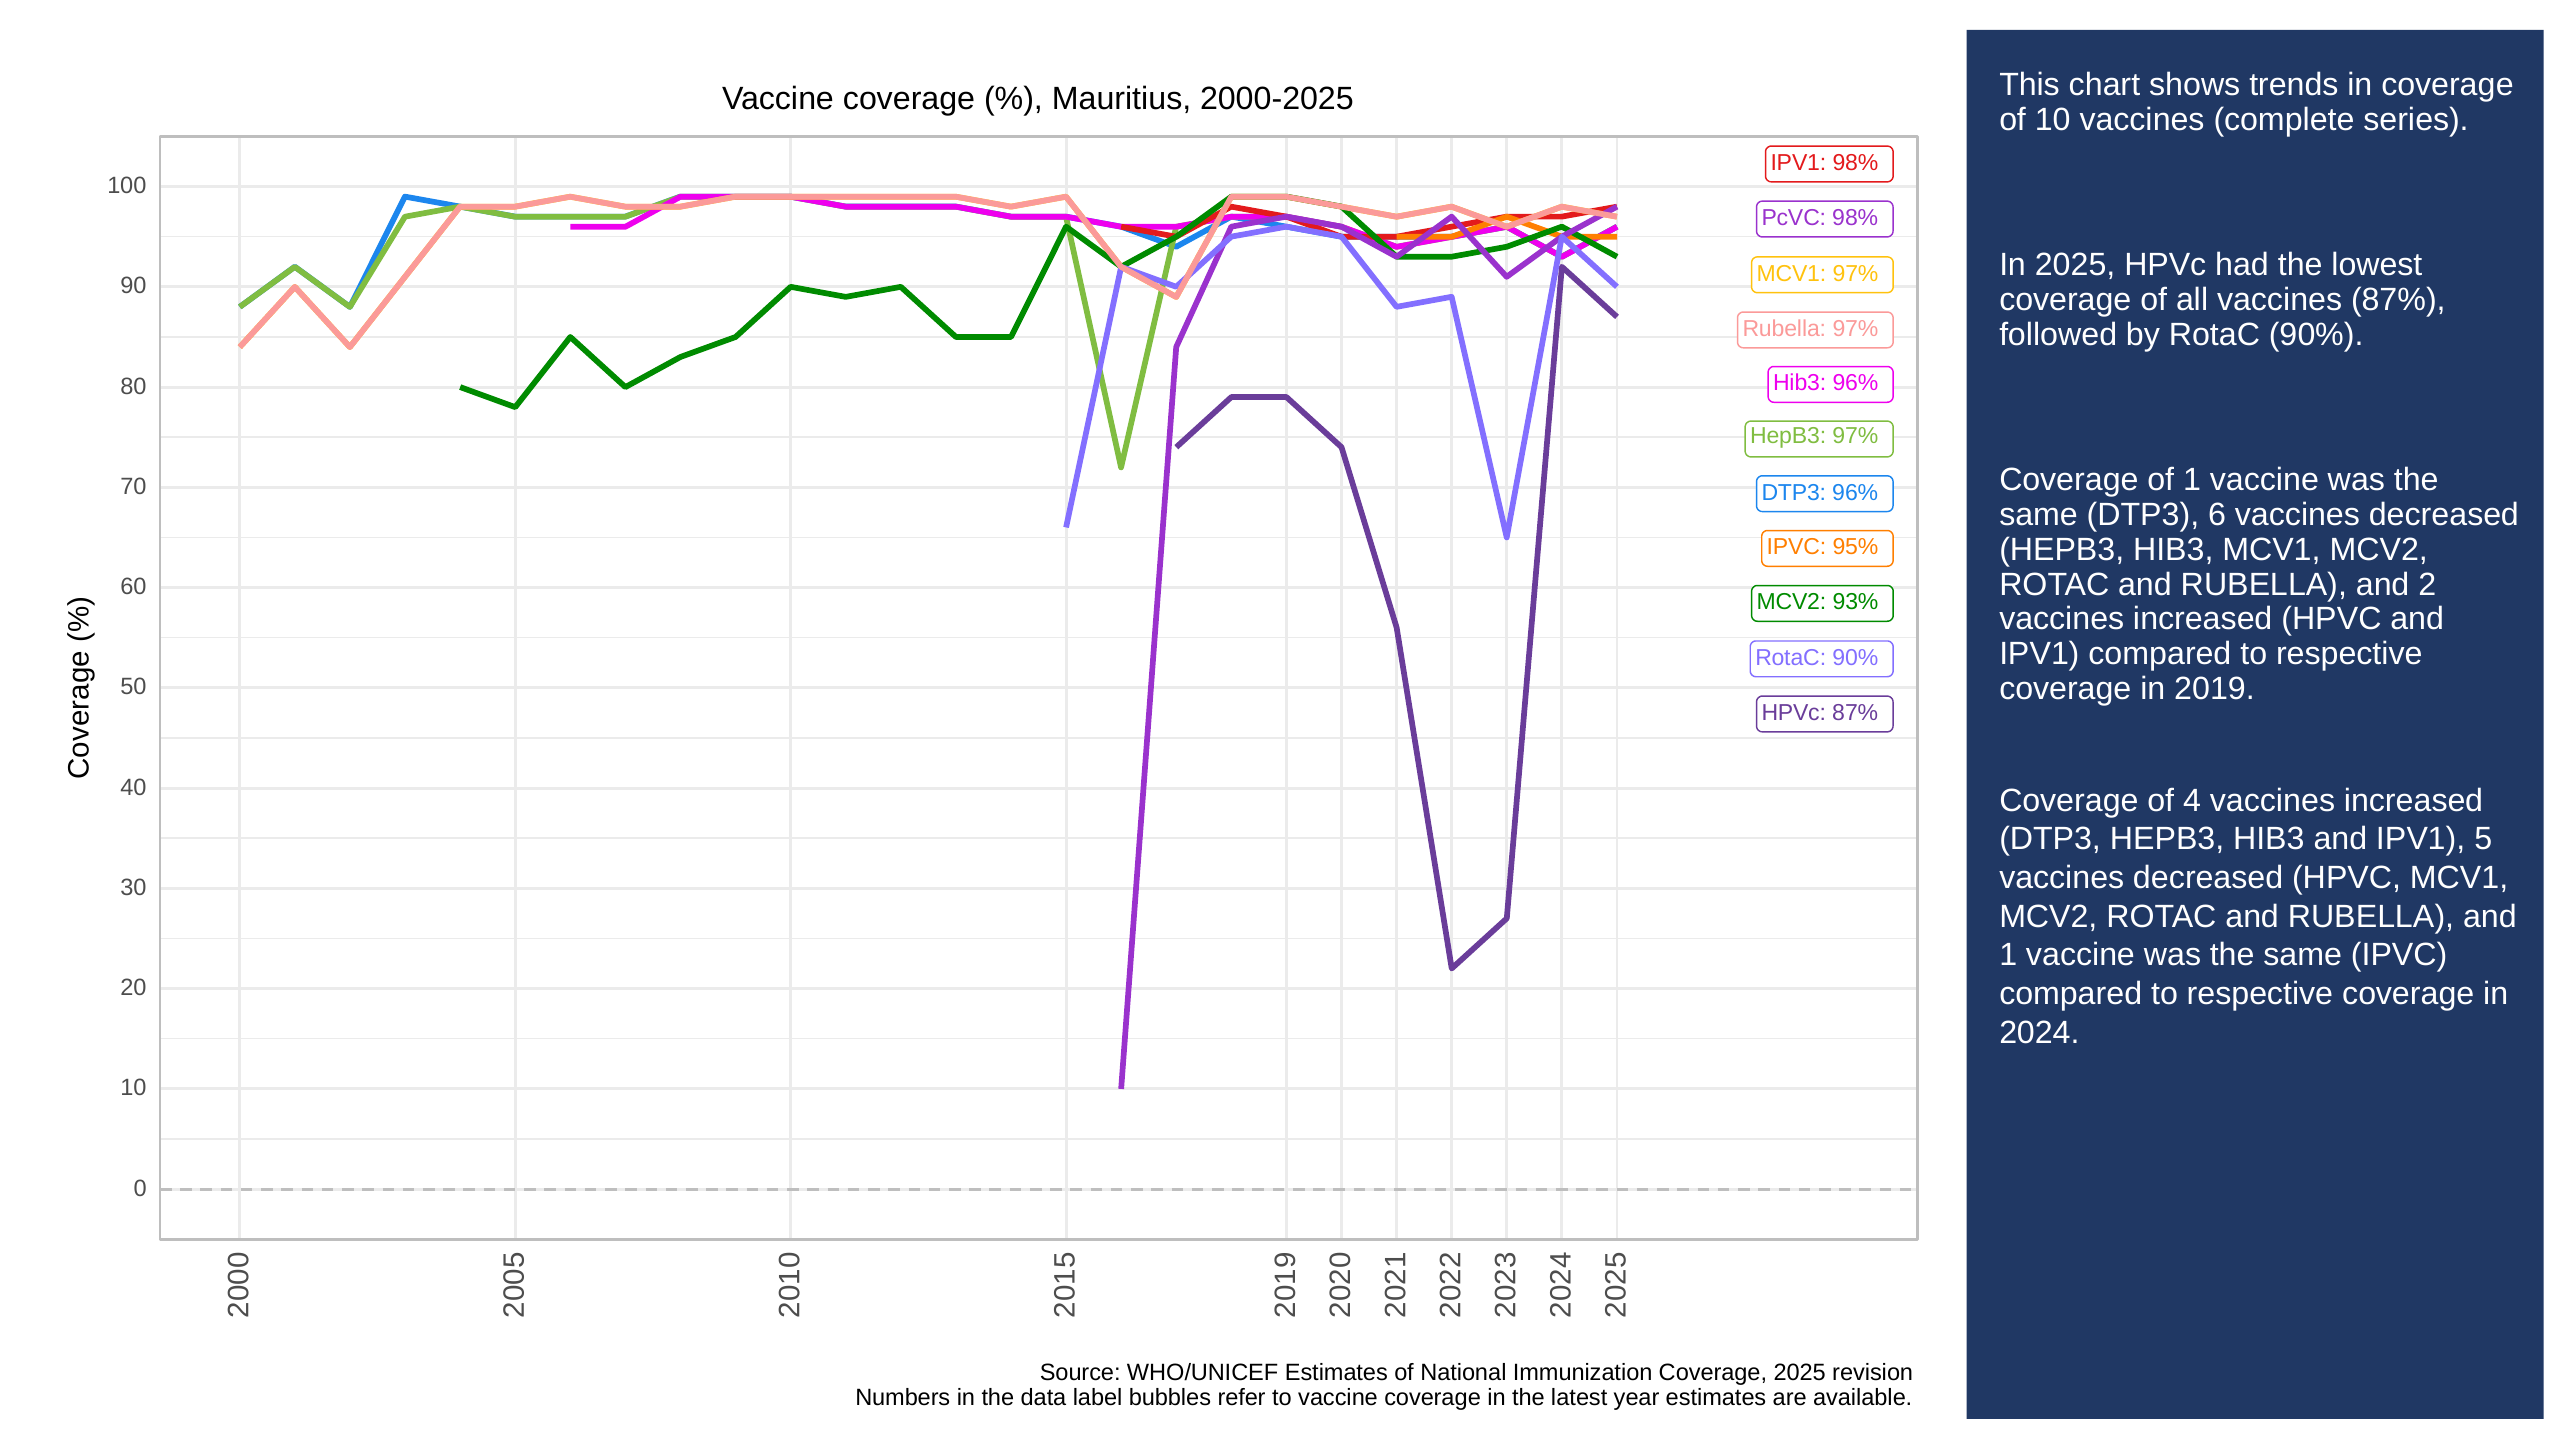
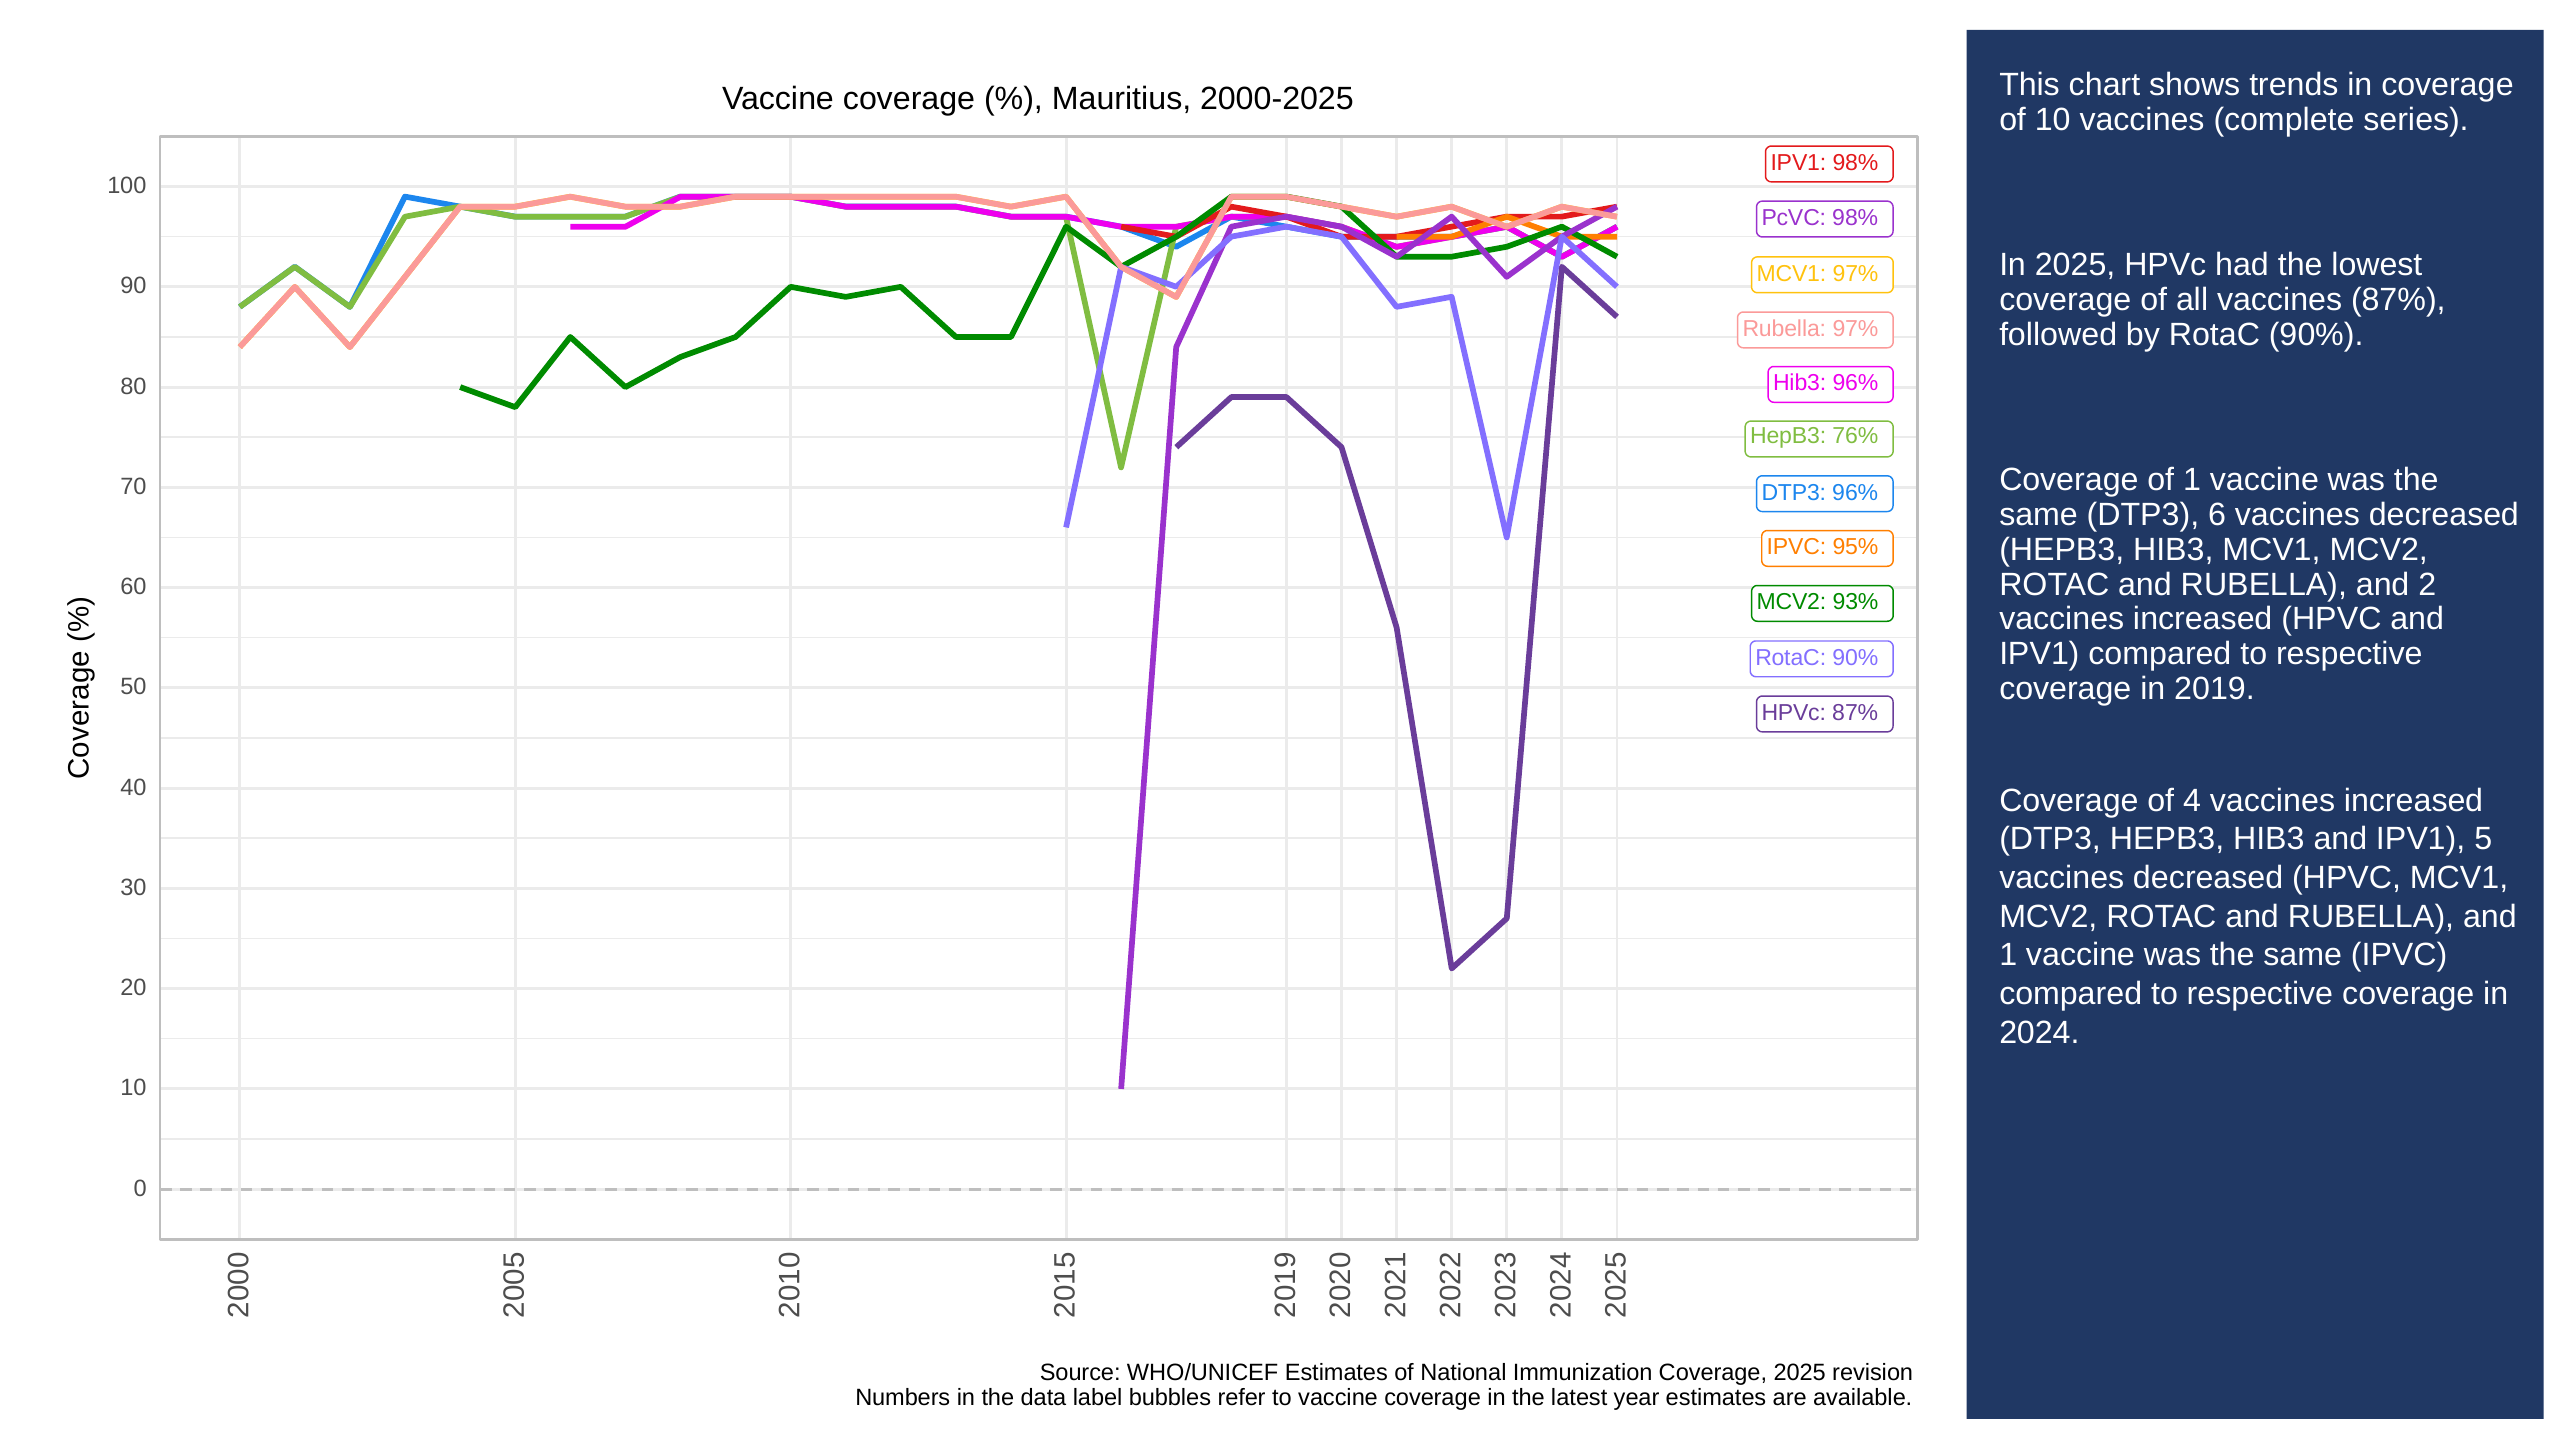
HepB3 97%: 97% -> 76% (1855, 436)
